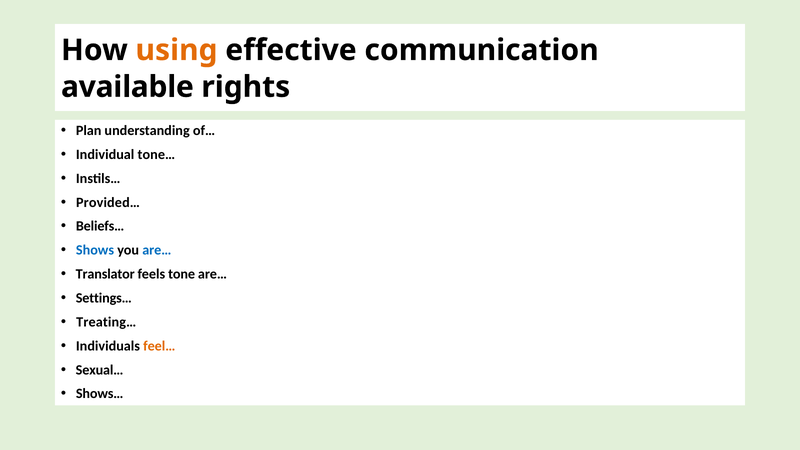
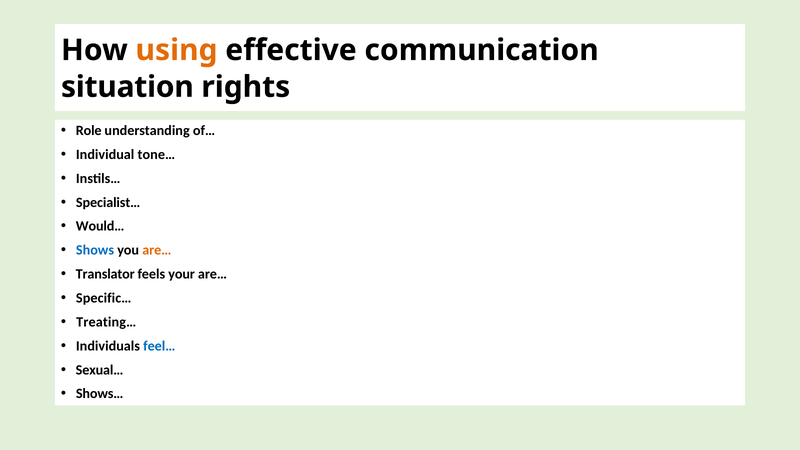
available: available -> situation (127, 87)
Plan: Plan -> Role (89, 131)
Provided…: Provided… -> Specialist… (108, 202)
Beliefs…: Beliefs… -> Would… (100, 226)
are… colour: blue -> orange (157, 250)
tone: tone -> your (182, 274)
Settings…: Settings… -> Specific… (104, 298)
feel… colour: orange -> blue (159, 346)
